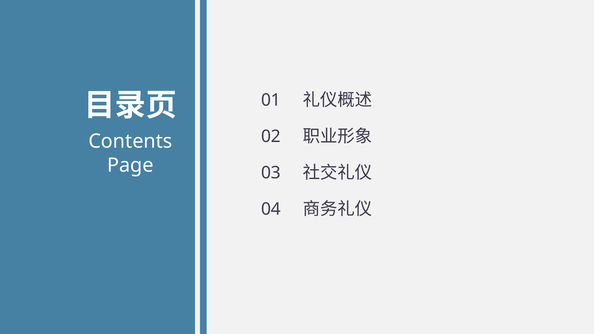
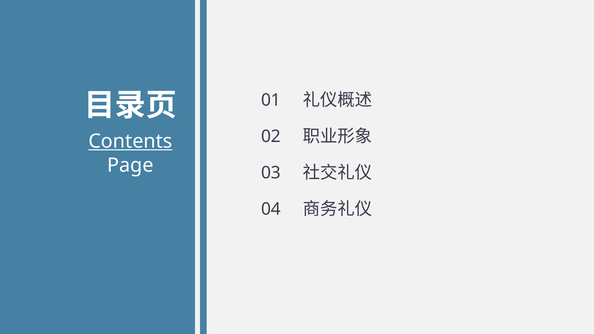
Contents underline: none -> present (130, 141)
